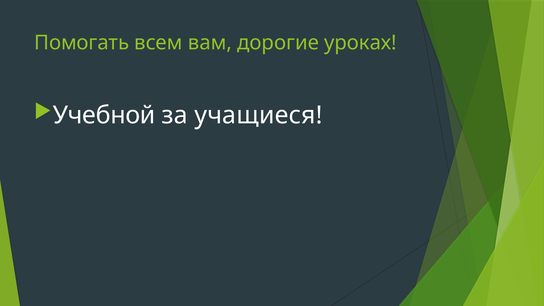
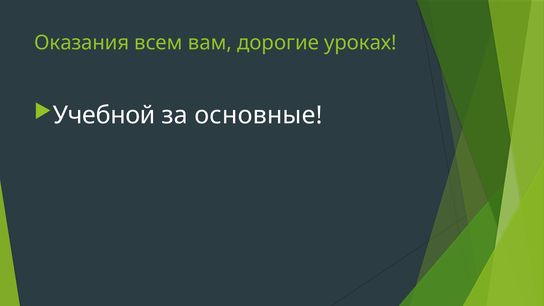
Помогать: Помогать -> Оказания (82, 43)
учащиеся: учащиеся -> основные (259, 115)
